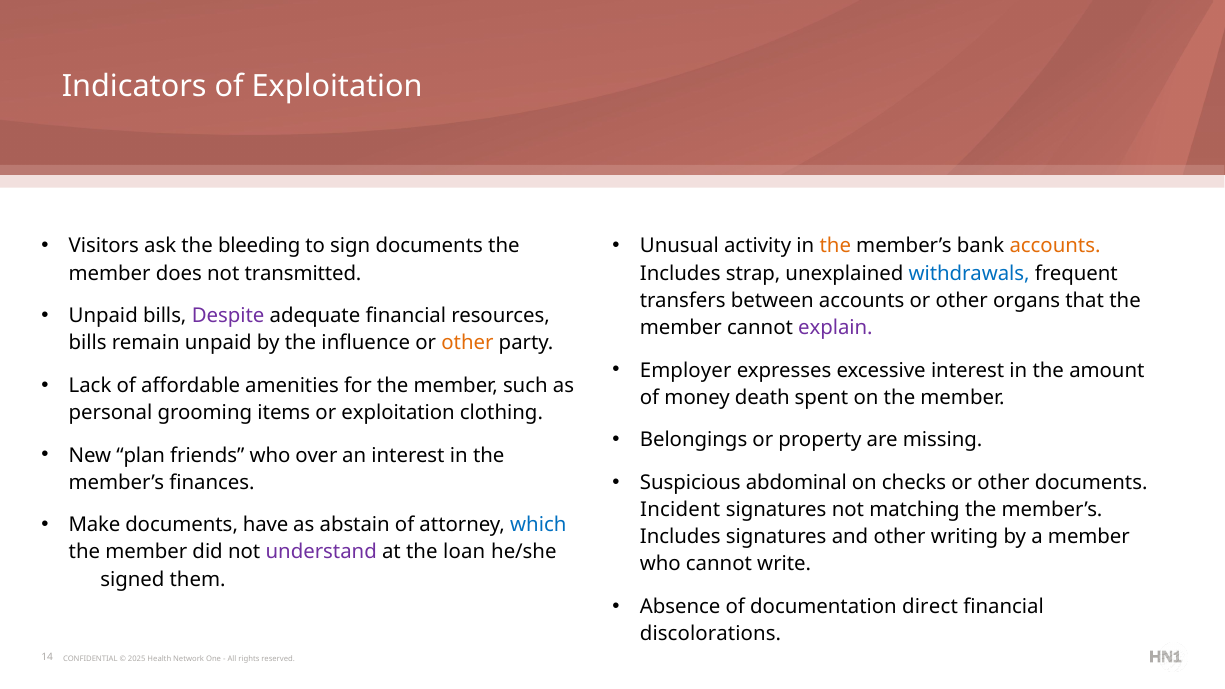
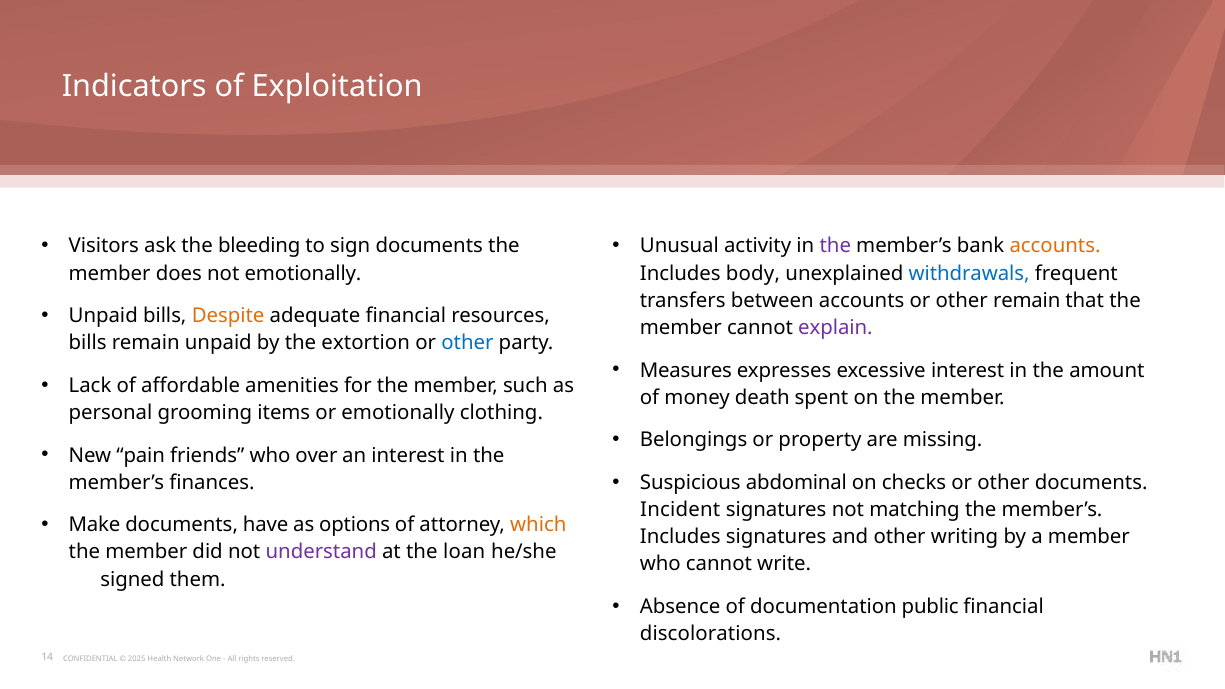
the colour: orange -> purple (835, 246)
not transmitted: transmitted -> emotionally (303, 273)
strap: strap -> body (753, 273)
other organs: organs -> remain (1027, 301)
Despite colour: purple -> orange (228, 316)
influence: influence -> extortion (366, 343)
other colour: orange -> blue (467, 343)
Employer: Employer -> Measures (686, 370)
or exploitation: exploitation -> emotionally (398, 413)
plan: plan -> pain (141, 455)
abstain: abstain -> options (355, 525)
which colour: blue -> orange (538, 525)
direct: direct -> public (930, 607)
